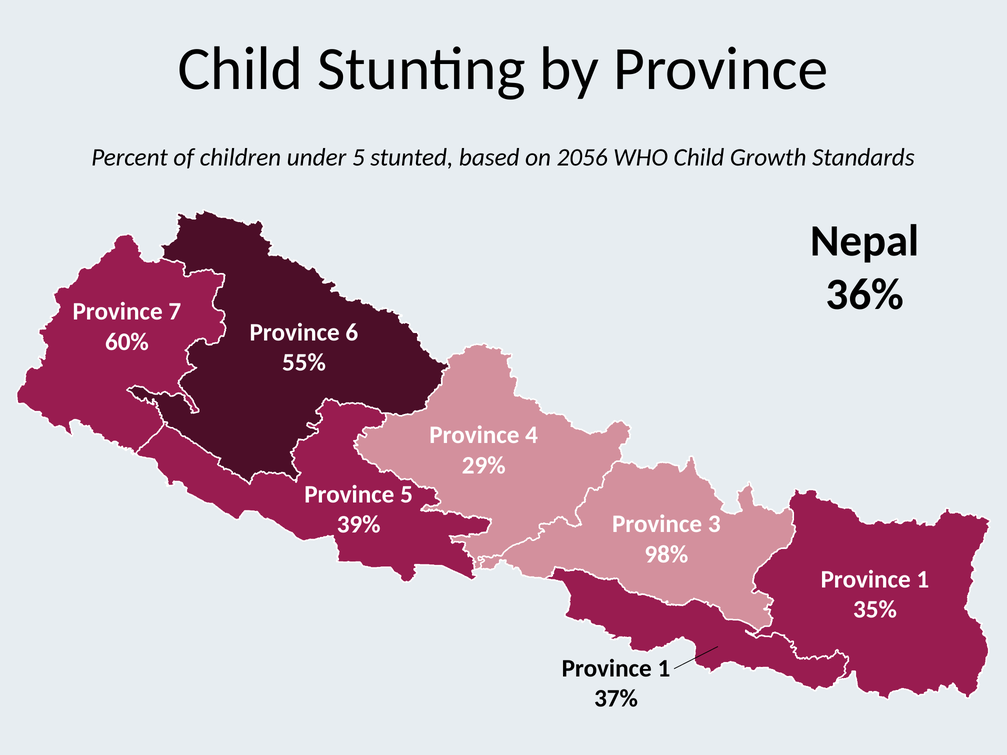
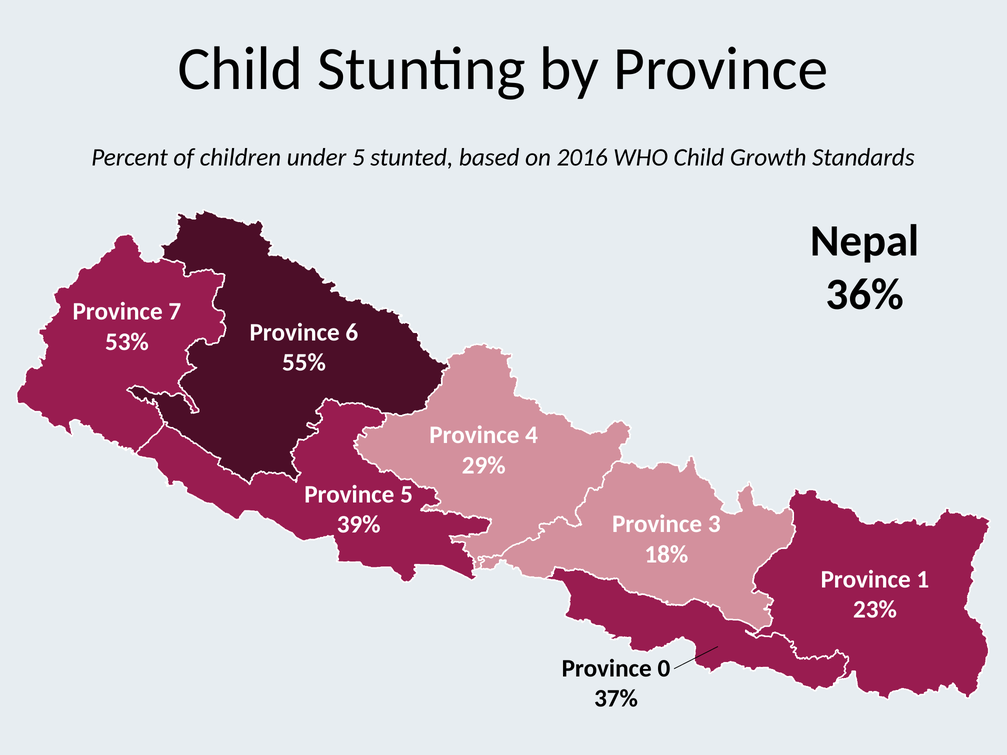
2056: 2056 -> 2016 (582, 158)
60%: 60% -> 53% (127, 342)
98%: 98% -> 18% (666, 554)
35%: 35% -> 23% (875, 610)
1: 1 -> 0 (664, 669)
